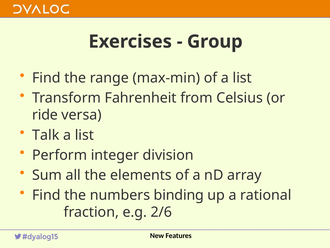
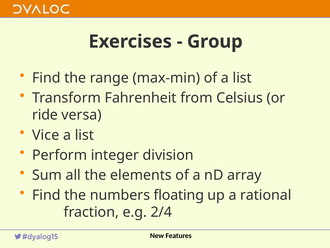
Talk: Talk -> Vice (46, 135)
binding: binding -> floating (179, 195)
2/6: 2/6 -> 2/4 (161, 212)
